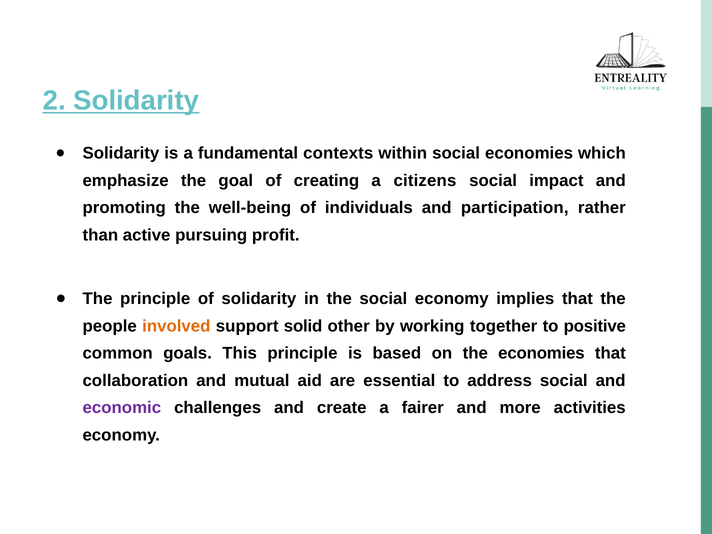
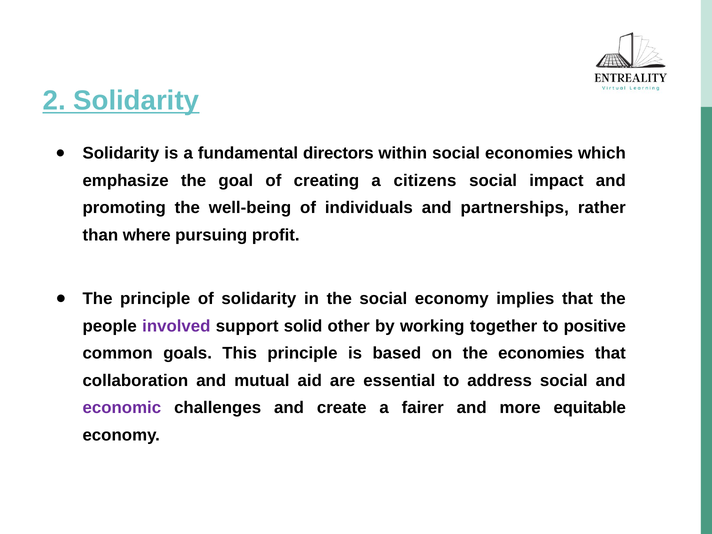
contexts: contexts -> directors (338, 153)
participation: participation -> partnerships (515, 208)
active: active -> where (147, 235)
involved colour: orange -> purple (176, 326)
activities: activities -> equitable (590, 408)
